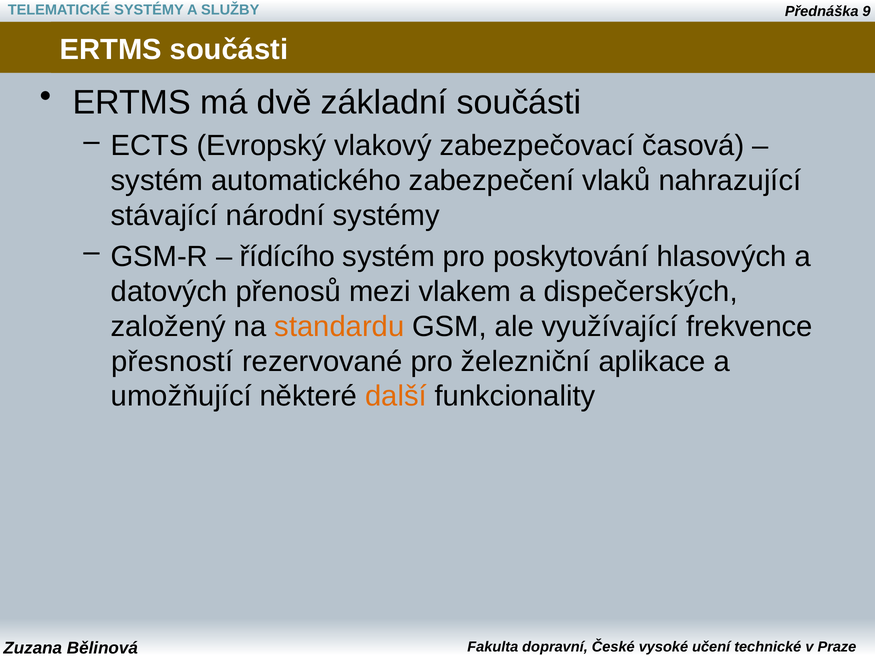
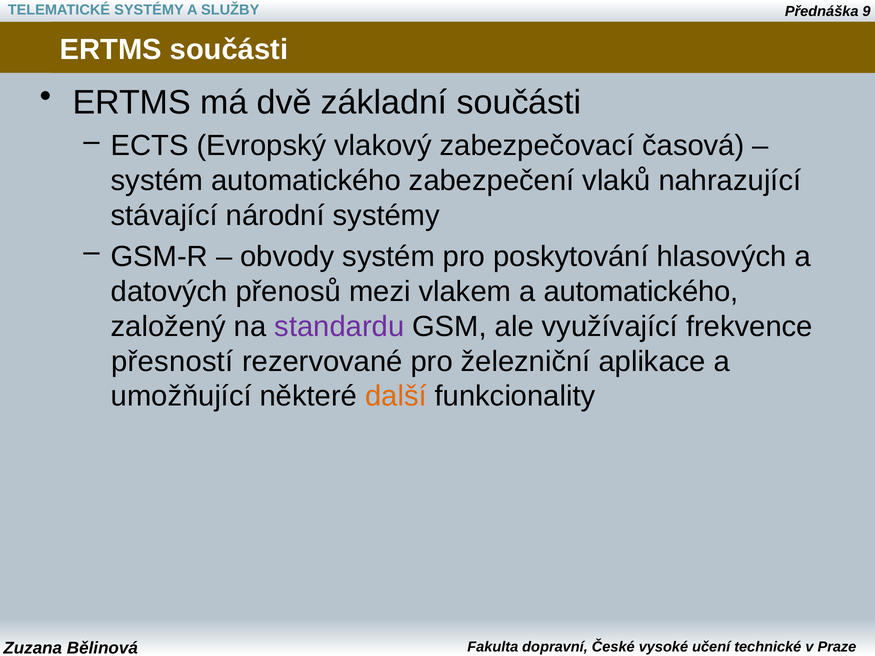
řídícího: řídícího -> obvody (287, 257)
a dispečerských: dispečerských -> automatického (641, 292)
standardu colour: orange -> purple (339, 327)
